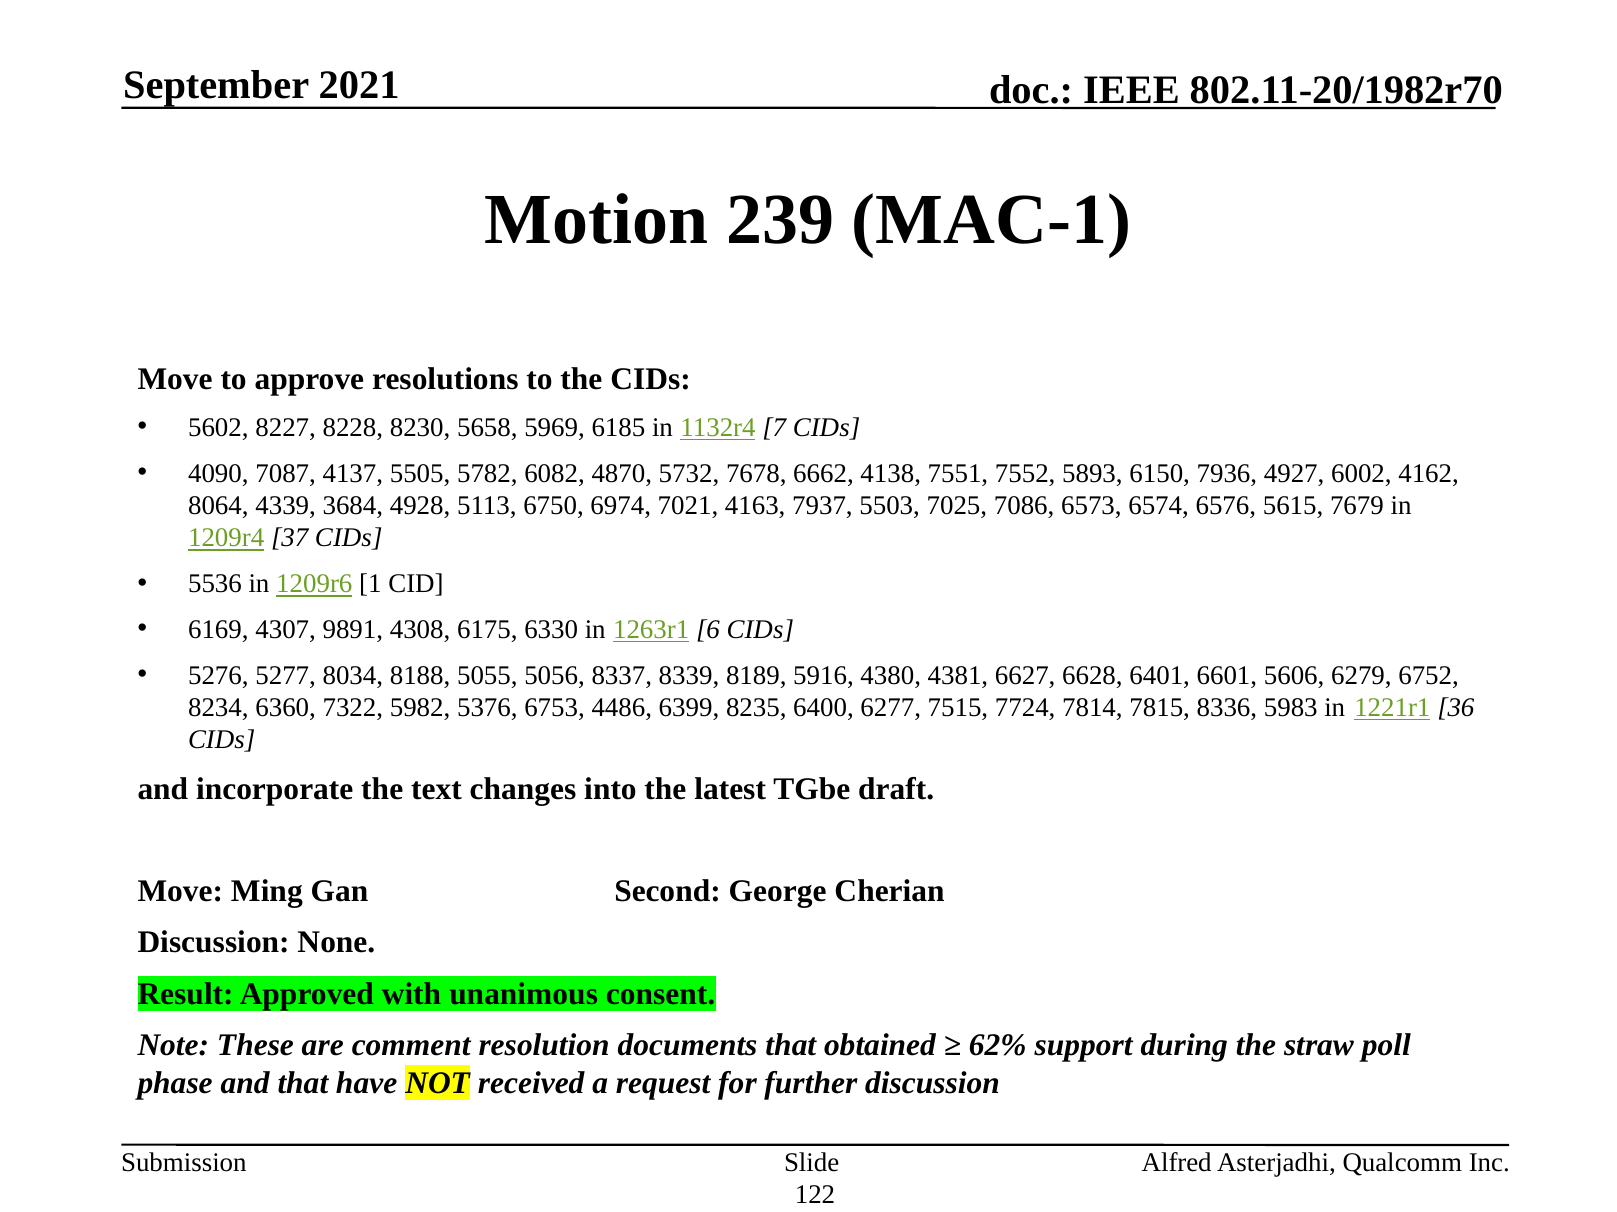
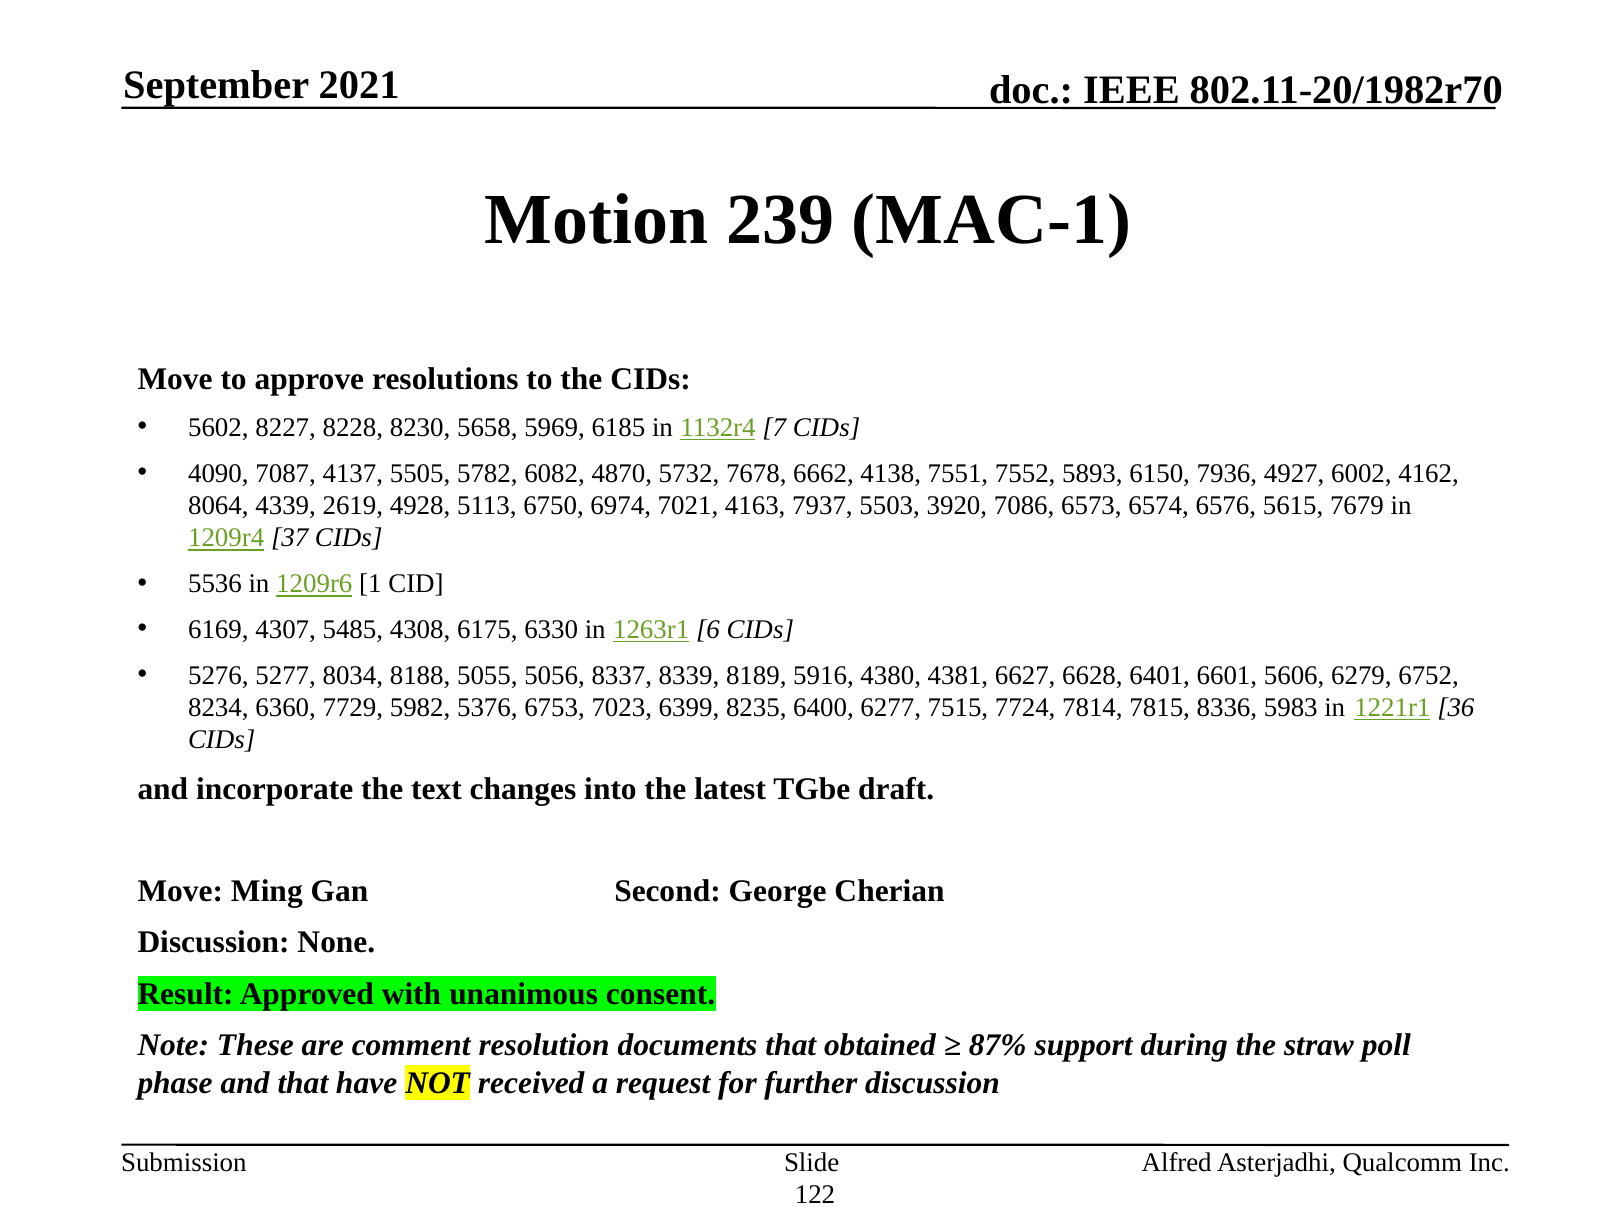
3684: 3684 -> 2619 (353, 506)
7025: 7025 -> 3920 (957, 506)
9891: 9891 -> 5485 (353, 630)
7322: 7322 -> 7729 (353, 708)
4486: 4486 -> 7023 (622, 708)
62%: 62% -> 87% (998, 1046)
